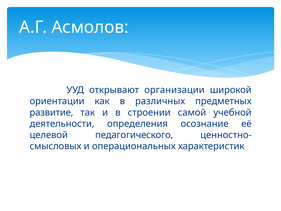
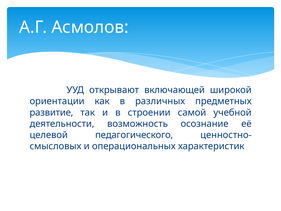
организации: организации -> включающей (175, 90)
определения: определения -> возможность (137, 124)
